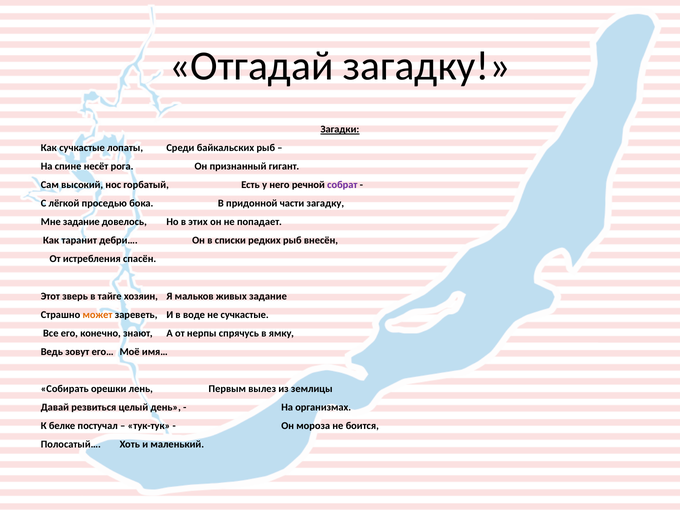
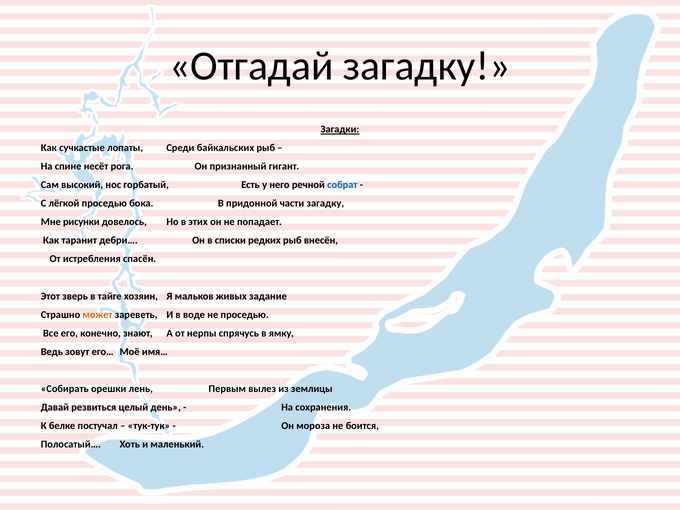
собрат colour: purple -> blue (342, 185)
Мне задание: задание -> рисунки (81, 222)
не сучкастые: сучкастые -> проседью (245, 315)
организмах: организмах -> сохранения (323, 407)
